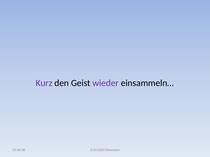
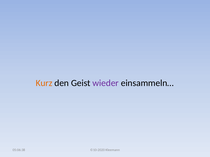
Kurz colour: purple -> orange (44, 83)
